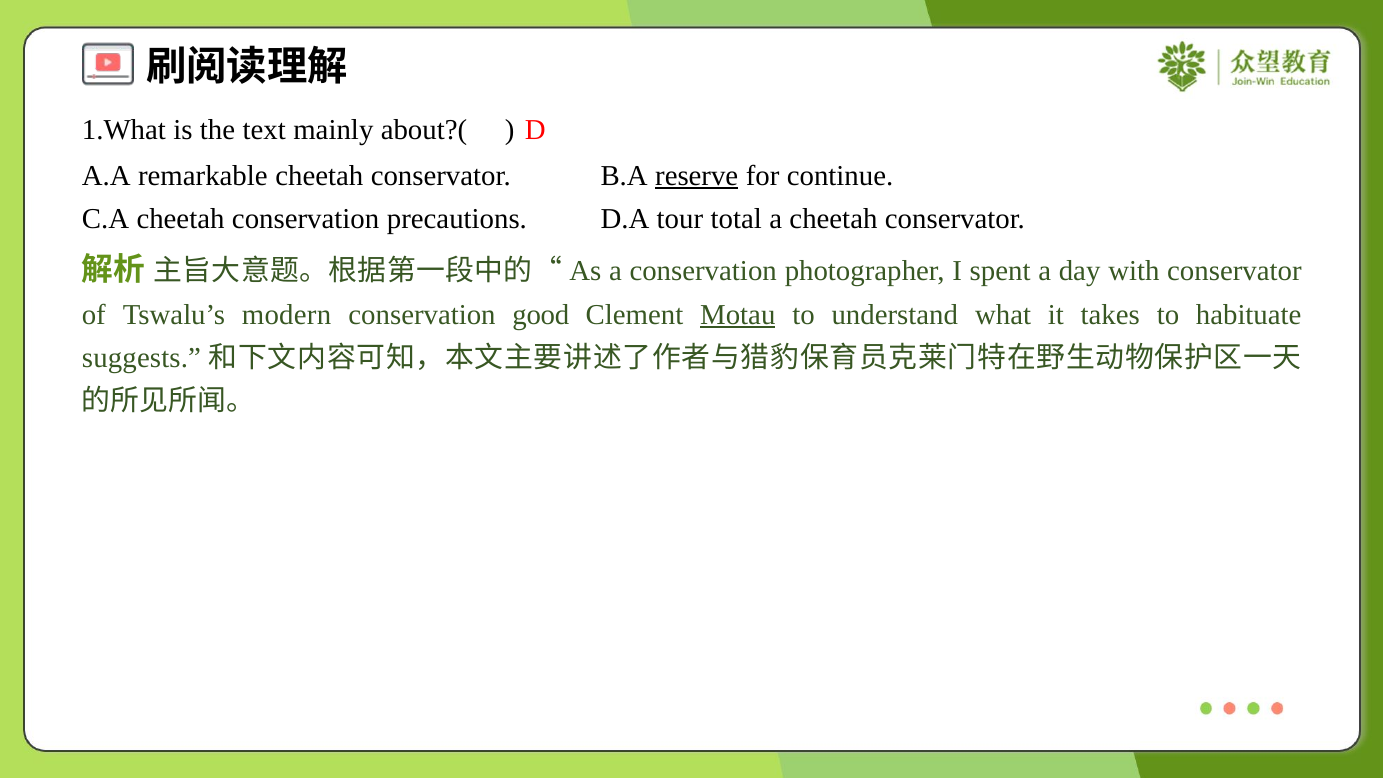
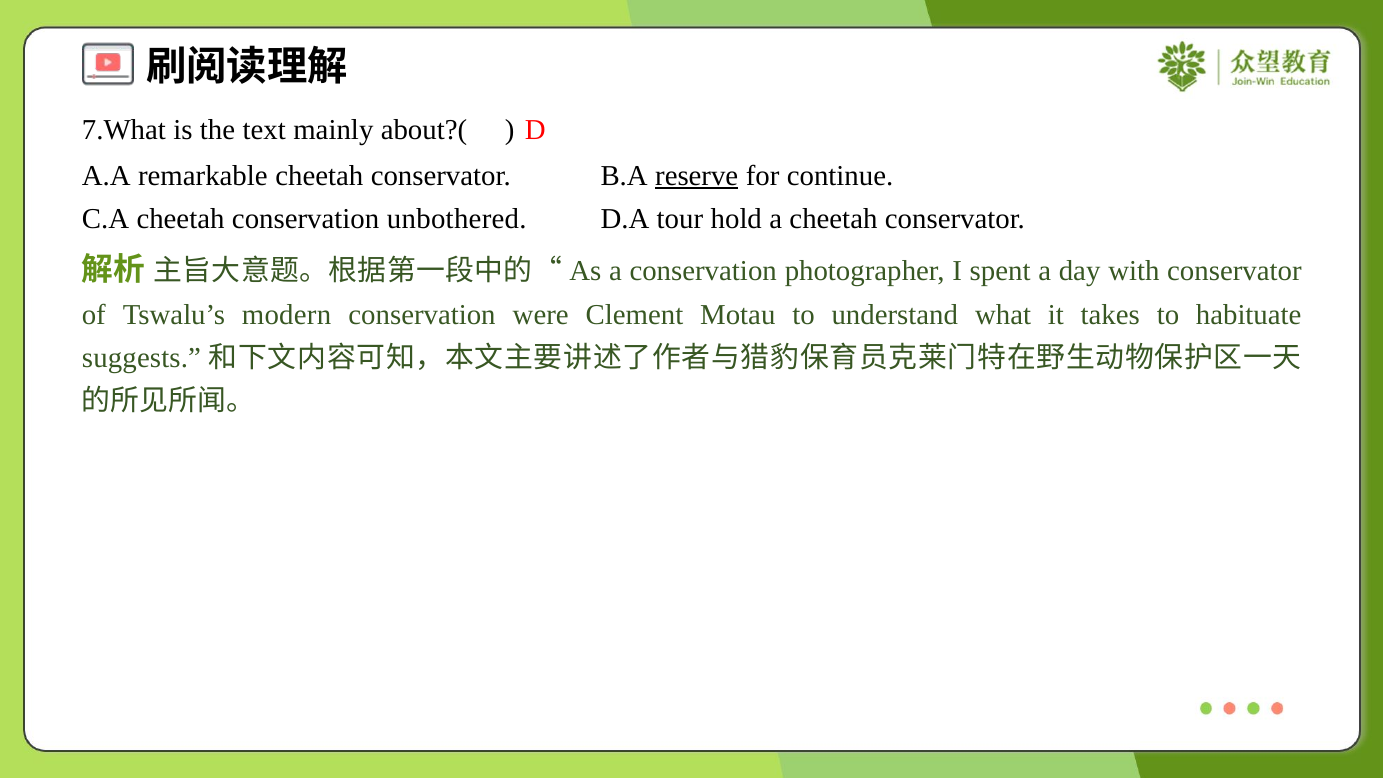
1.What: 1.What -> 7.What (124, 130)
precautions: precautions -> unbothered (457, 219)
total: total -> hold (736, 219)
good: good -> were (541, 315)
Motau underline: present -> none (738, 315)
